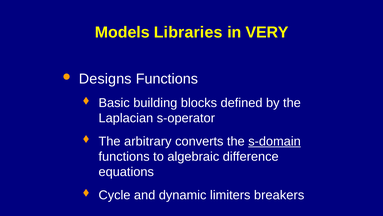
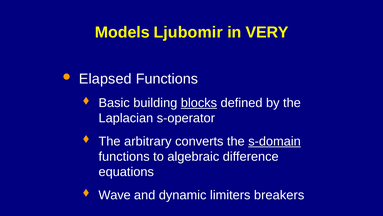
Libraries: Libraries -> Ljubomir (188, 32)
Designs: Designs -> Elapsed (105, 79)
blocks underline: none -> present (199, 103)
Cycle: Cycle -> Wave (115, 195)
